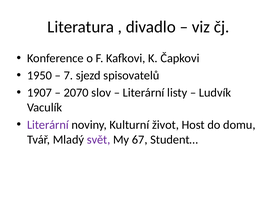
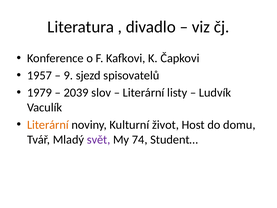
1950: 1950 -> 1957 (39, 75)
7: 7 -> 9 (68, 75)
1907: 1907 -> 1979 (39, 93)
2070: 2070 -> 2039 (76, 93)
Literární colour: purple -> orange (48, 125)
67: 67 -> 74 (140, 139)
